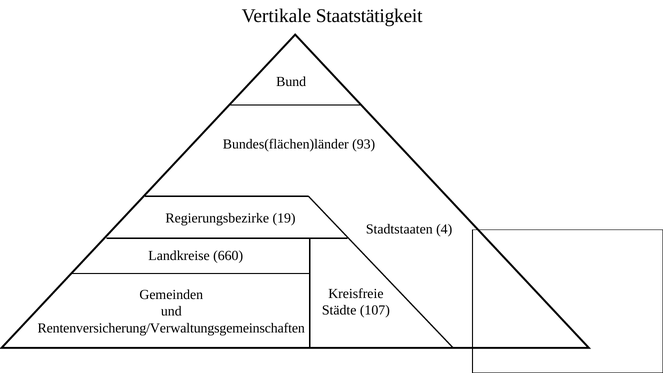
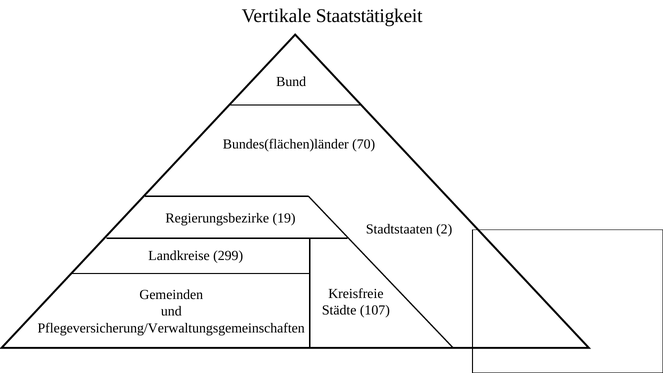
93: 93 -> 70 (364, 144)
4: 4 -> 2 (444, 229)
660: 660 -> 299 (228, 256)
Rentenversicherung/Verwaltungsgemeinschaften: Rentenversicherung/Verwaltungsgemeinschaften -> Pflegeversicherung/Verwaltungsgemeinschaften (171, 328)
